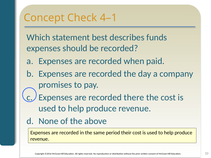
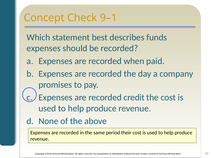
4–1: 4–1 -> 9–1 (109, 18)
there: there -> credit (134, 98)
